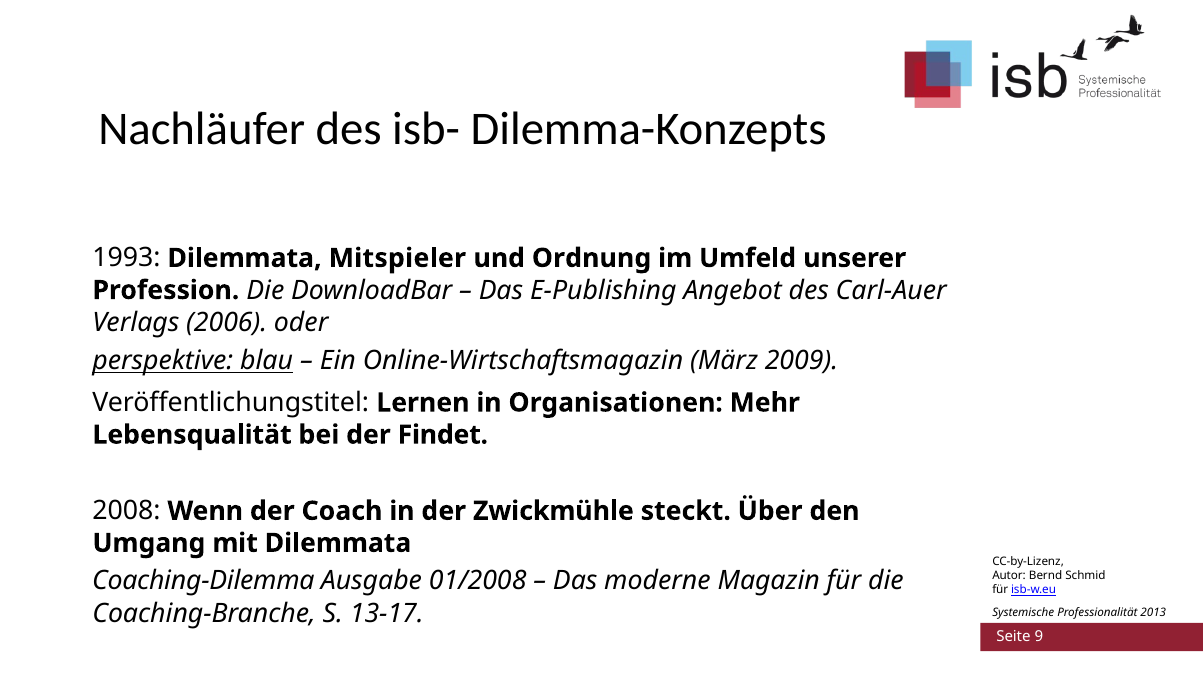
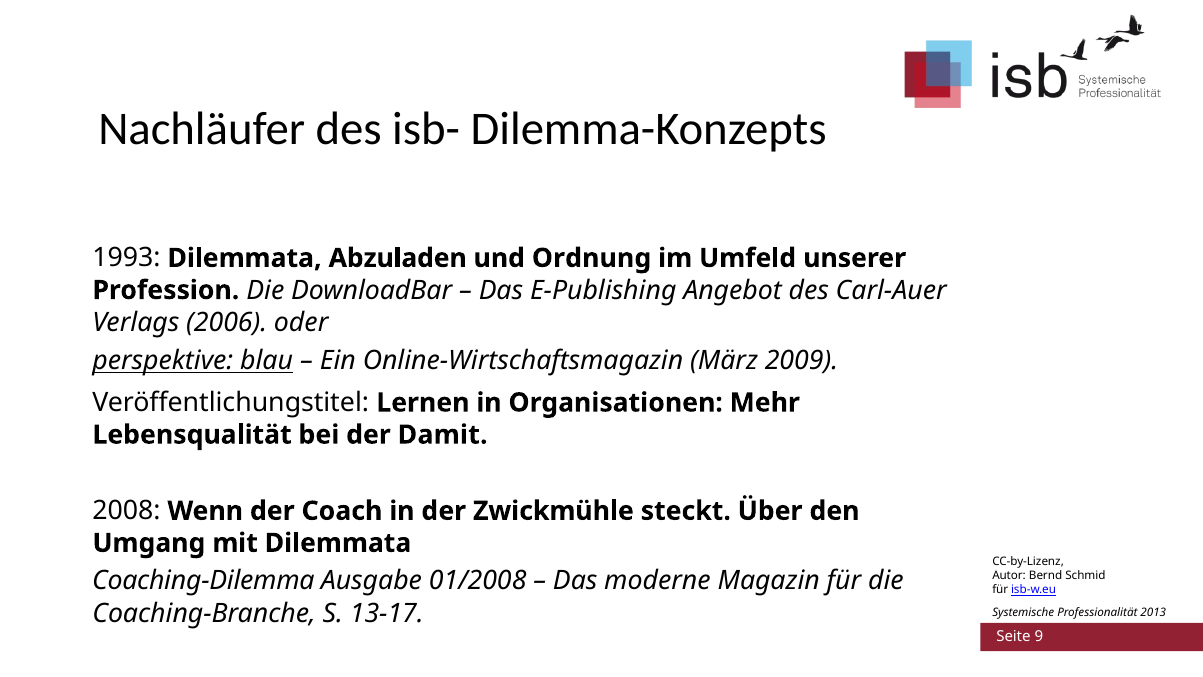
Mitspieler: Mitspieler -> Abzuladen (398, 258)
Findet: Findet -> Damit (443, 435)
